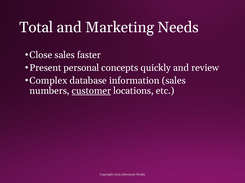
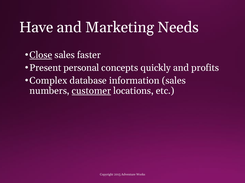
Total: Total -> Have (36, 27)
Close underline: none -> present (41, 55)
review: review -> profits (205, 68)
